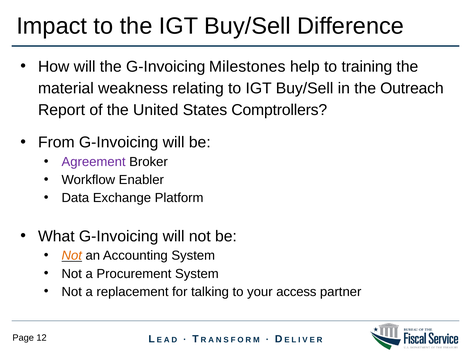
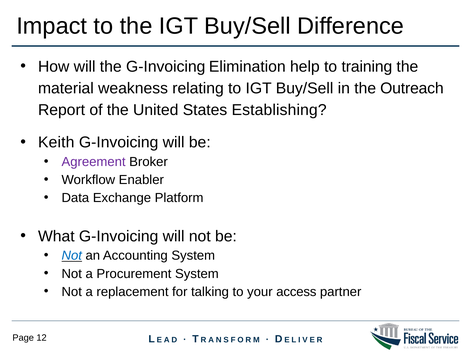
Milestones: Milestones -> Elimination (247, 67)
Comptrollers: Comptrollers -> Establishing (279, 110)
From: From -> Keith (56, 142)
Not colour: orange -> blue (72, 256)
